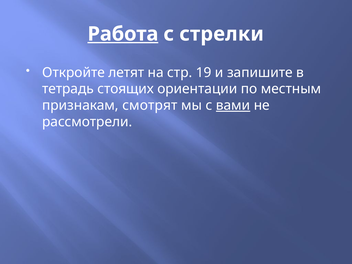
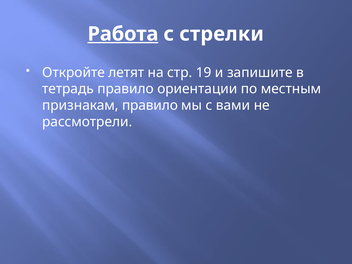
тетрадь стоящих: стоящих -> правило (126, 89)
признакам смотрят: смотрят -> правило (150, 105)
вами underline: present -> none (233, 105)
